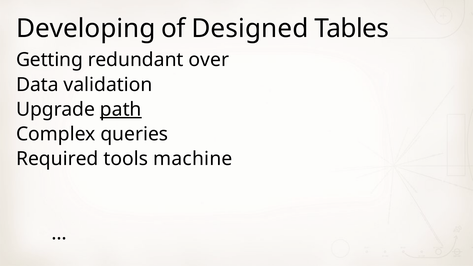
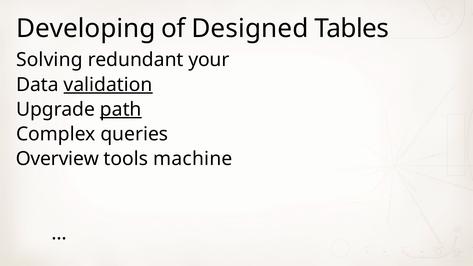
Getting: Getting -> Solving (49, 60)
over: over -> your (209, 60)
validation underline: none -> present (108, 85)
Required: Required -> Overview (57, 159)
